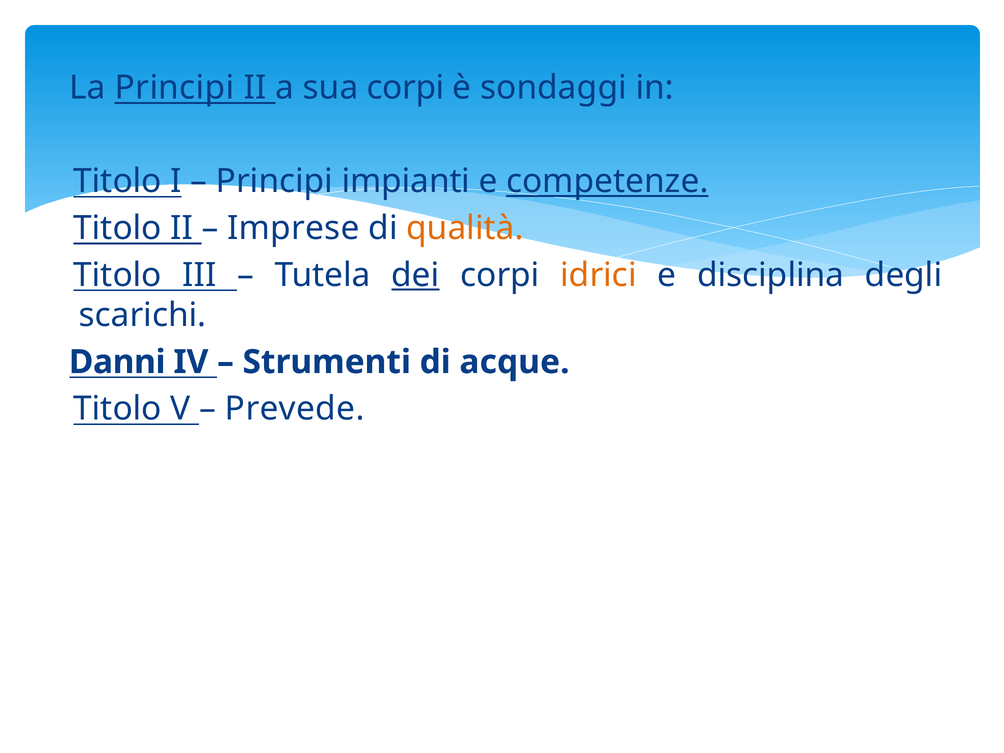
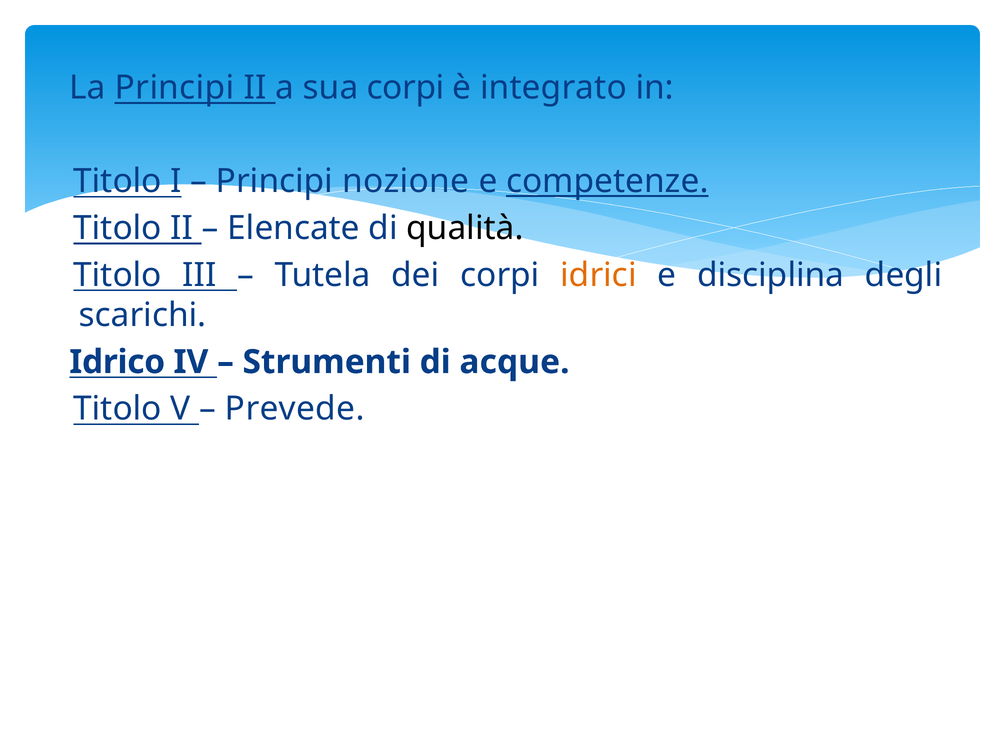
sondaggi: sondaggi -> integrato (553, 88)
impianti: impianti -> nozione (406, 181)
Imprese: Imprese -> Elencate (294, 228)
qualità colour: orange -> black (465, 228)
dei underline: present -> none (415, 275)
Danni: Danni -> Idrico (117, 362)
